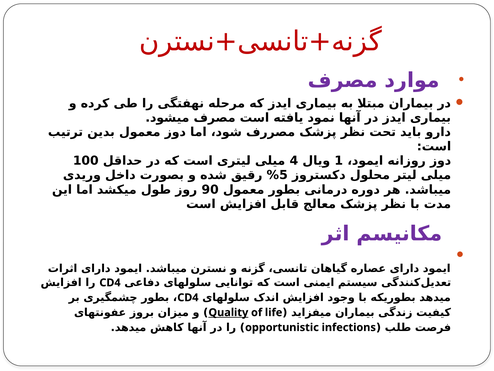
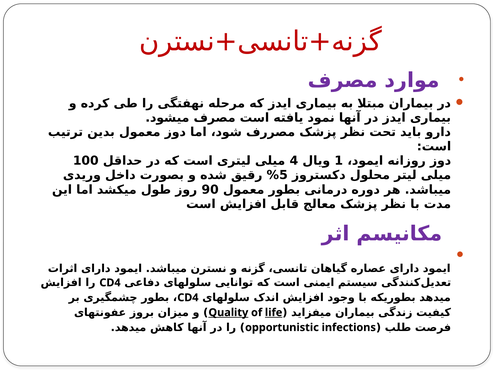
life underline: none -> present (274, 312)
